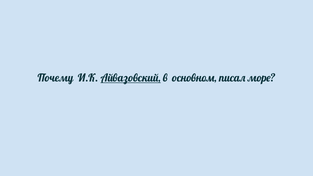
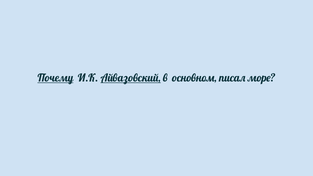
Почему underline: none -> present (55, 78)
